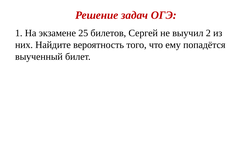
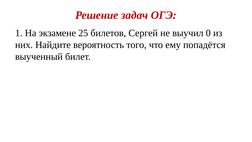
2: 2 -> 0 (208, 33)
